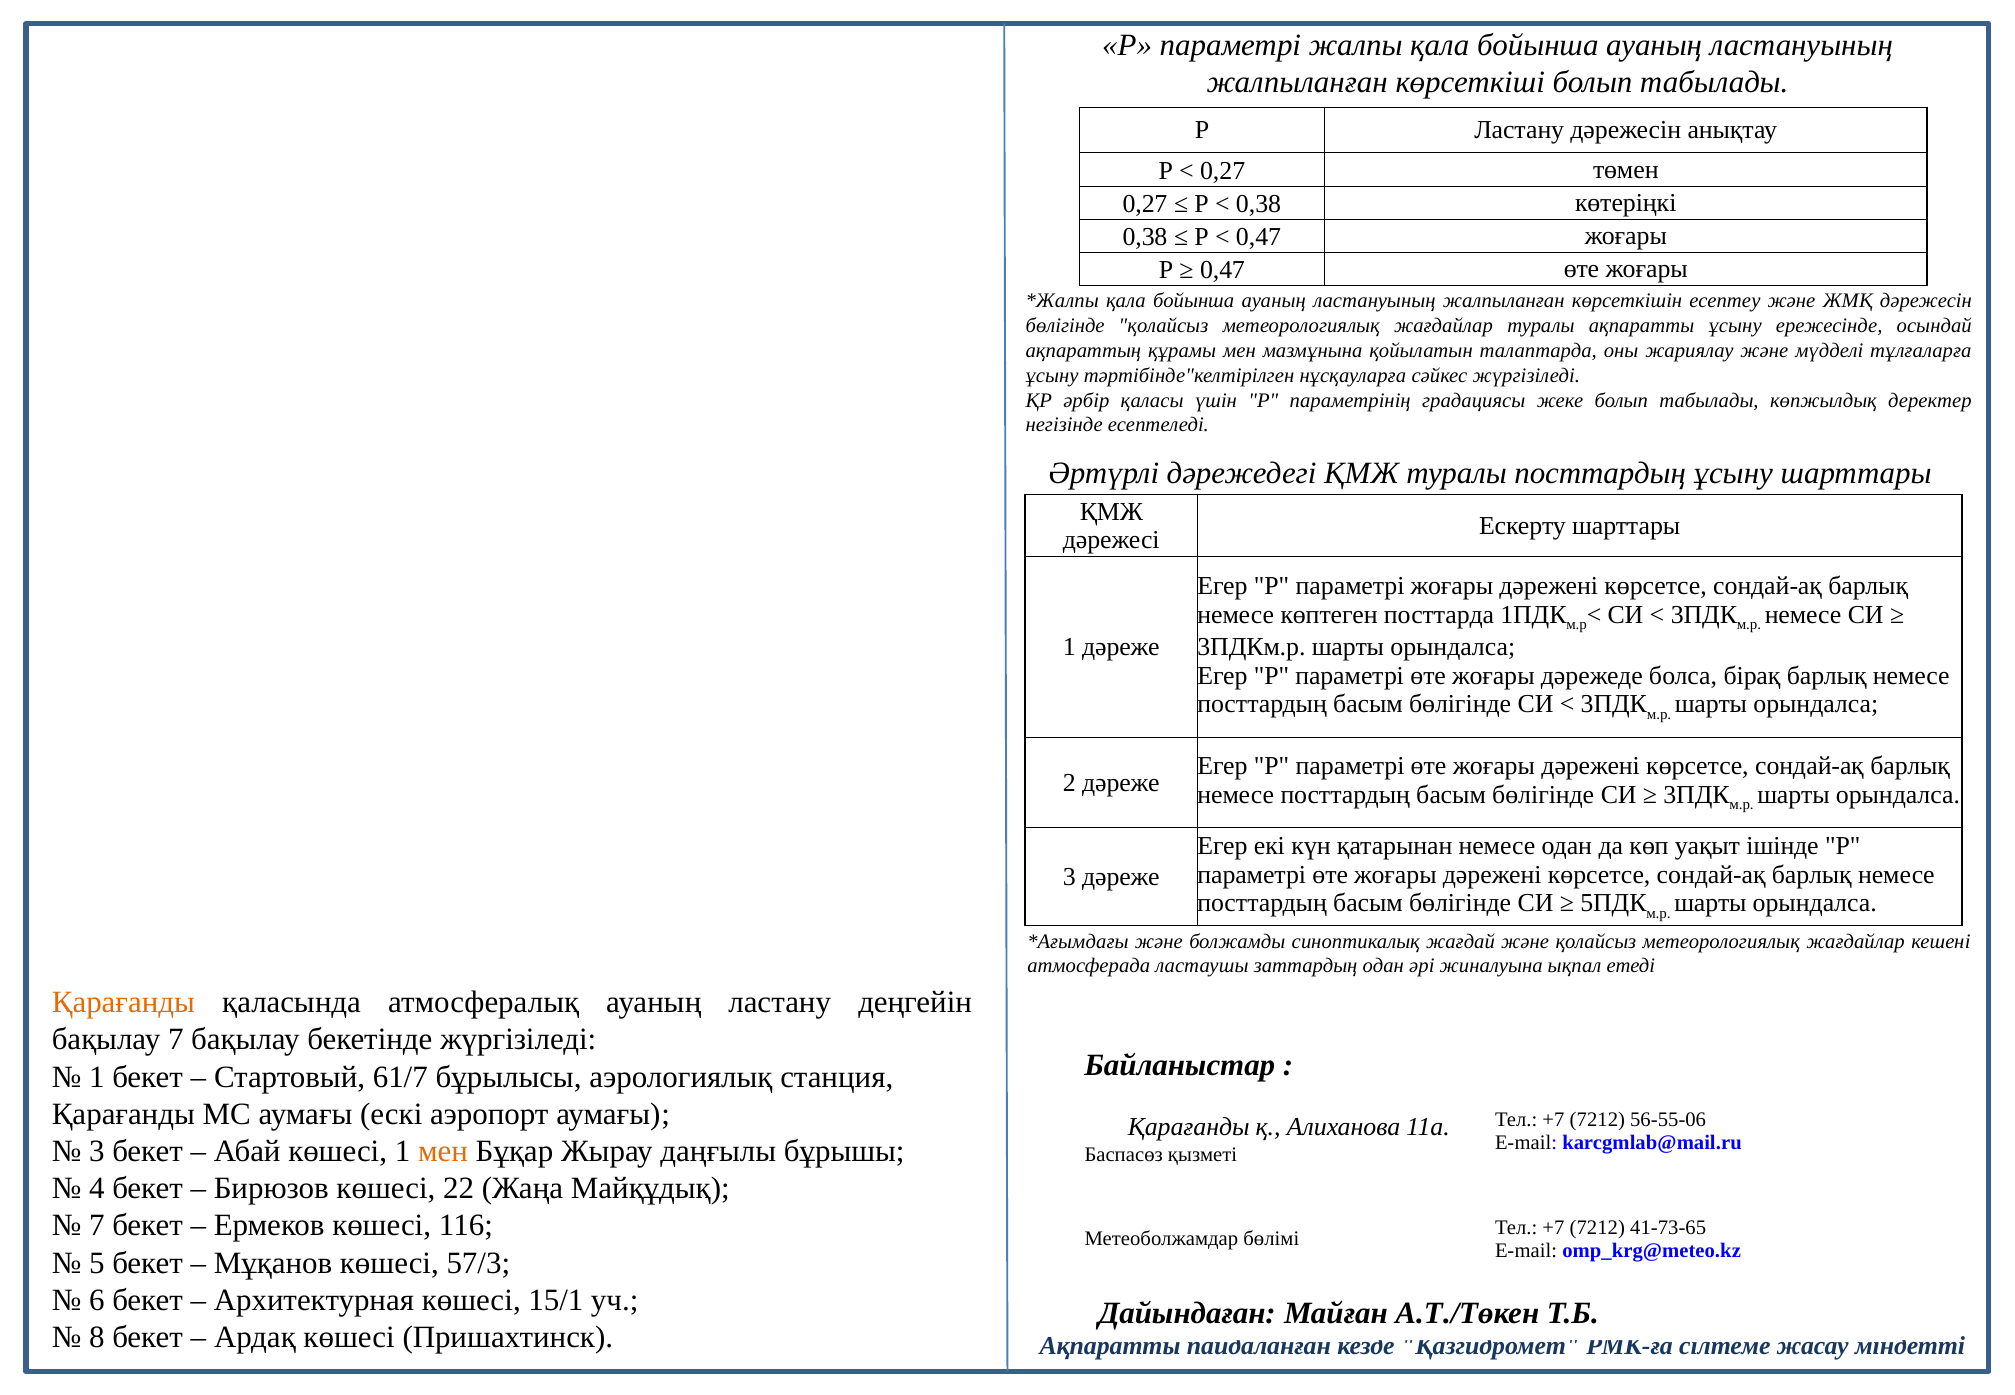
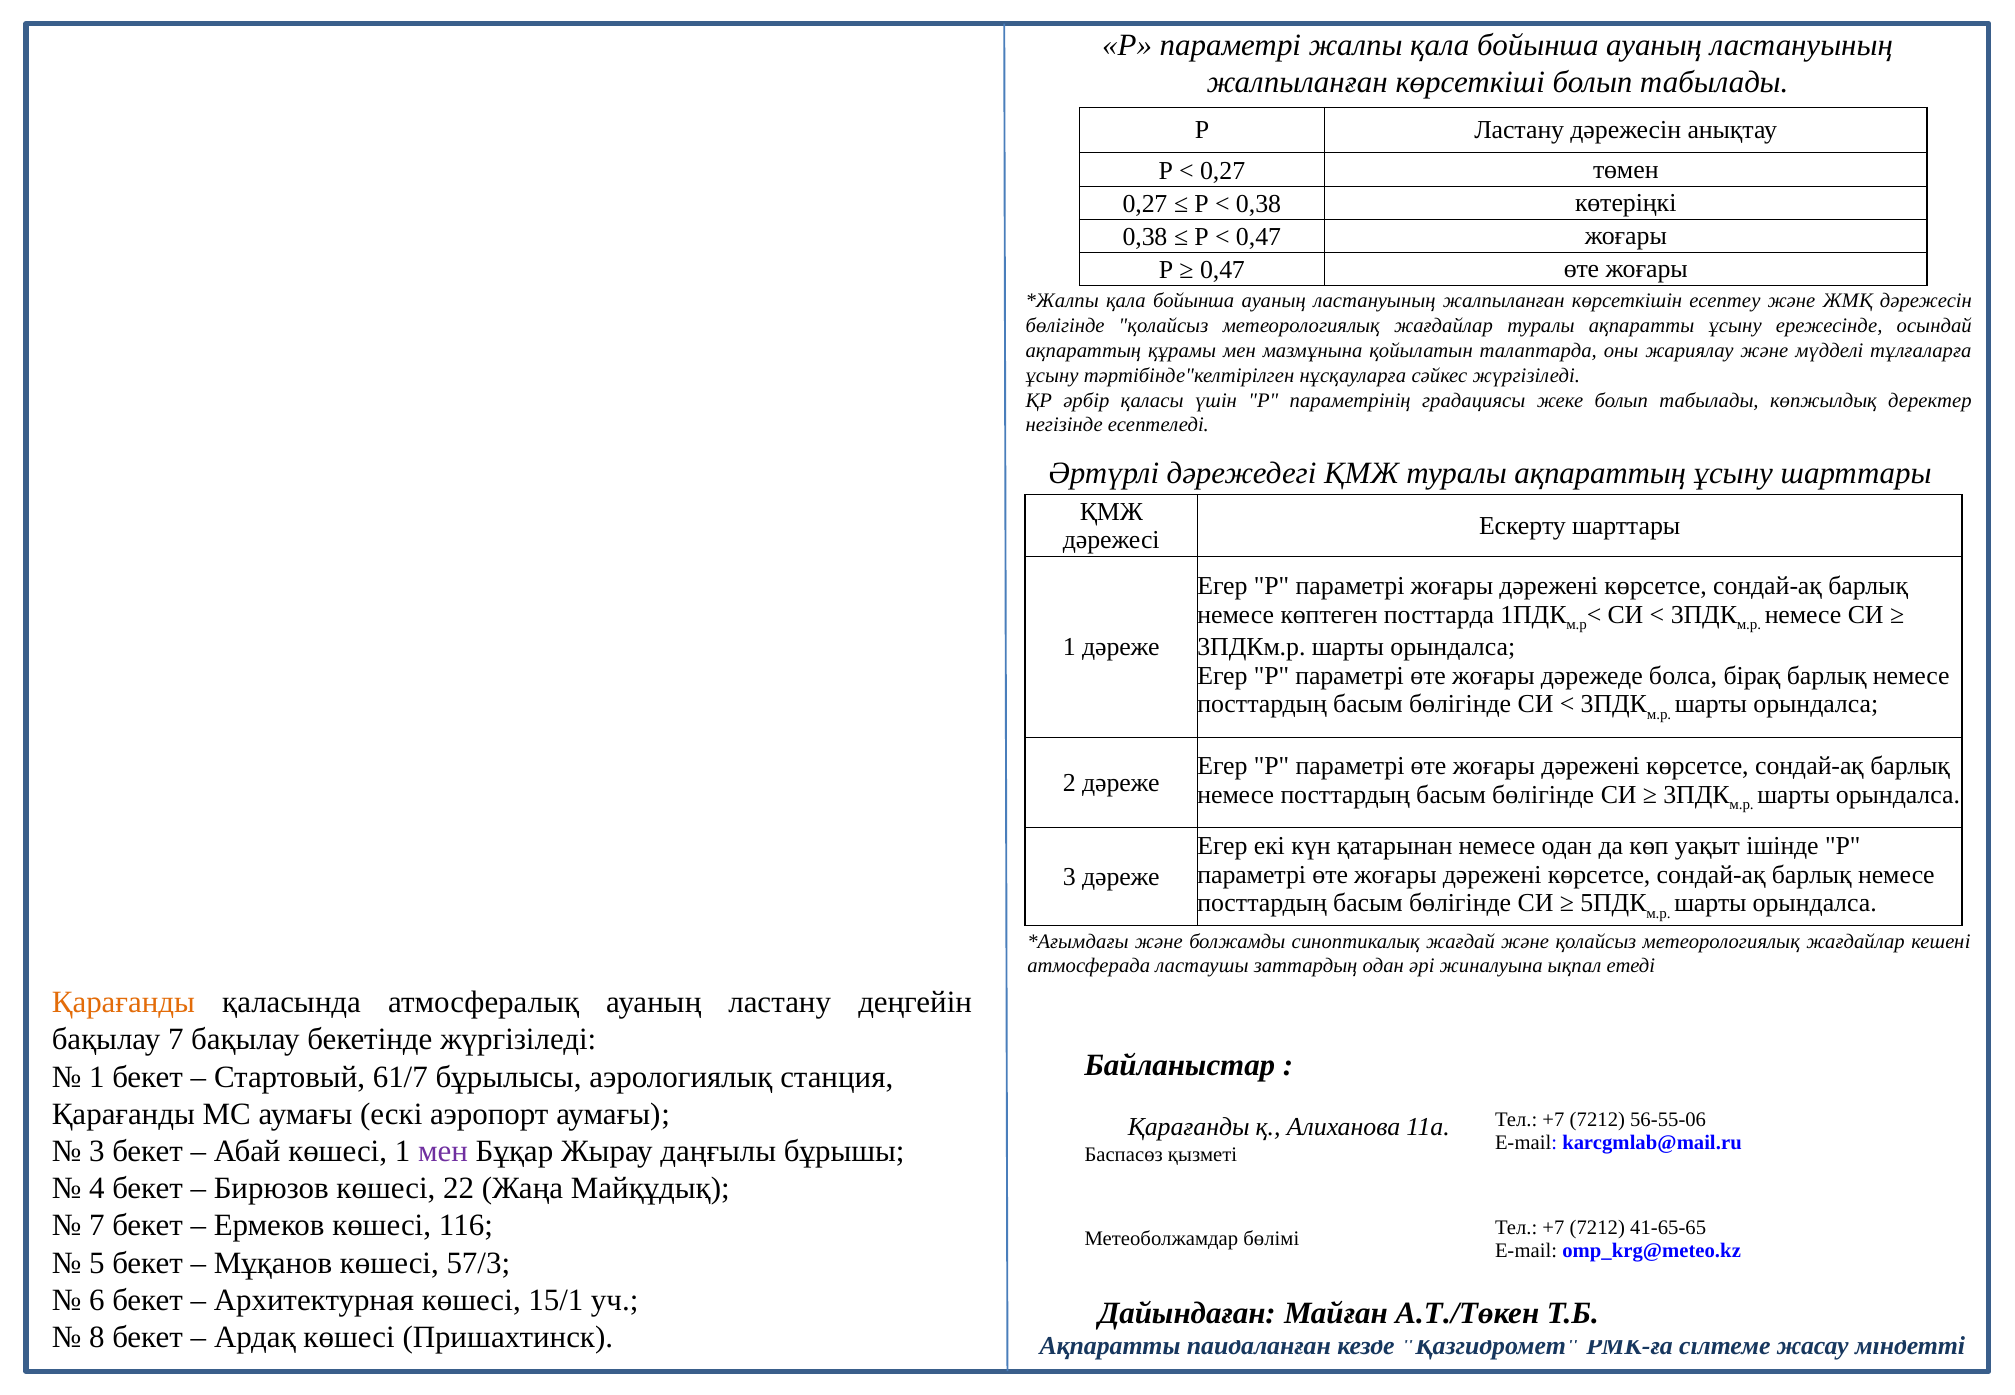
туралы посттардың: посттардың -> ақпараттың (1600, 473)
мен colour: orange -> purple (443, 1151)
41-73-65: 41-73-65 -> 41-65-65 (1668, 1227)
